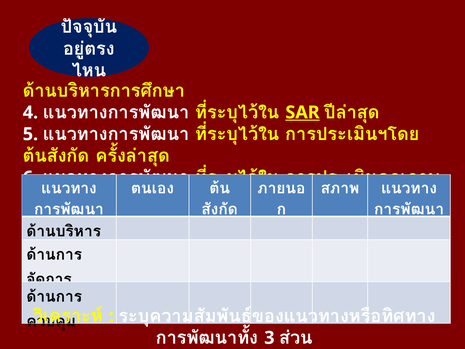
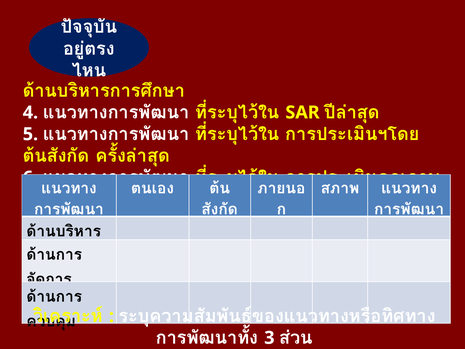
SAR underline: present -> none (302, 112)
